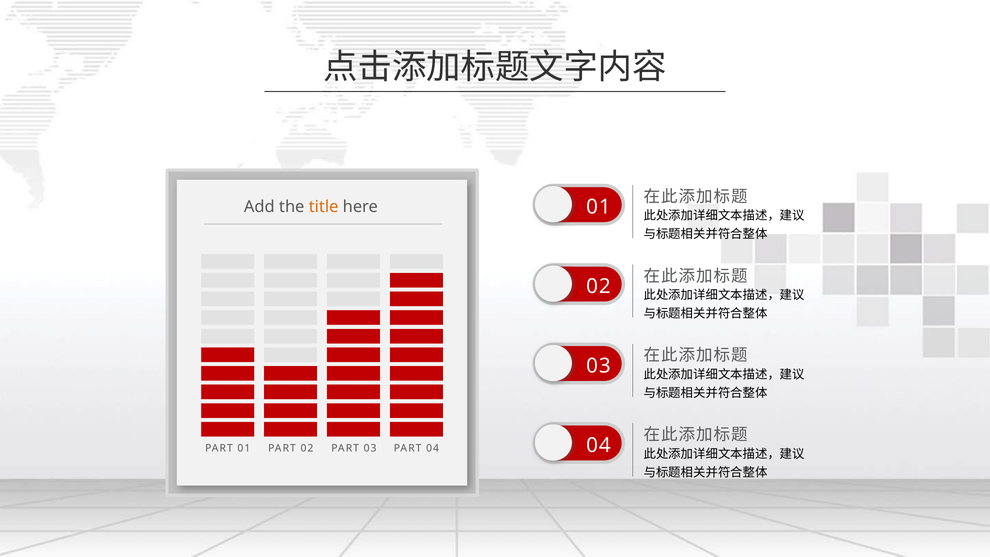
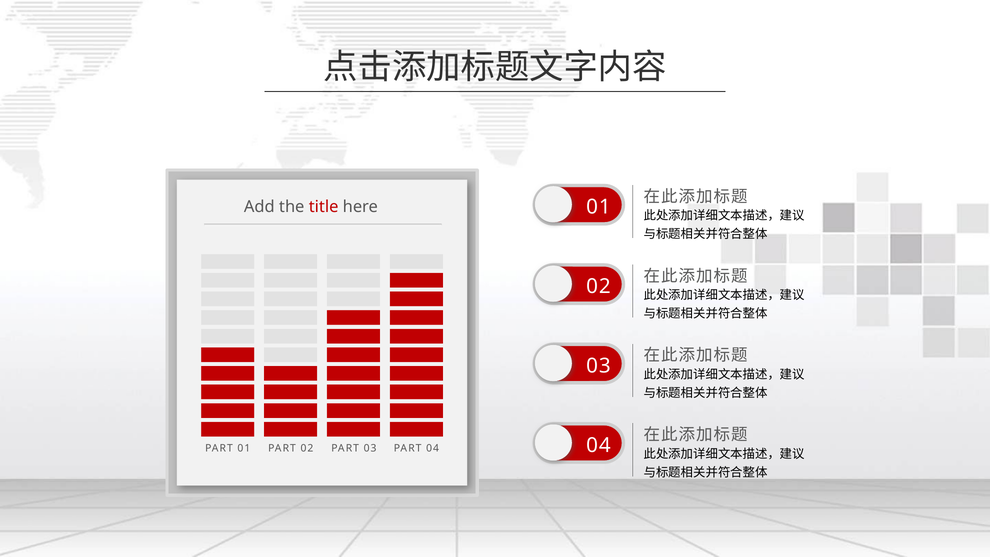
title colour: orange -> red (324, 207)
